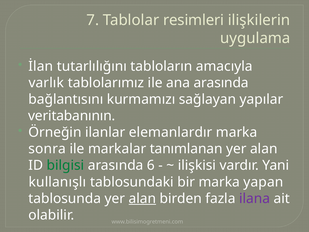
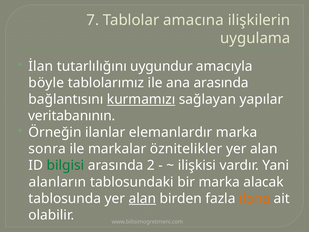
resimleri: resimleri -> amacına (193, 20)
tabloların: tabloların -> uygundur (161, 66)
varlık: varlık -> böyle (46, 83)
kurmamızı underline: none -> present (141, 99)
tanımlanan: tanımlanan -> öznitelikler (186, 149)
6: 6 -> 2 (151, 165)
kullanışlı: kullanışlı -> alanların (57, 182)
yapan: yapan -> alacak (264, 182)
ilana colour: purple -> orange (255, 198)
